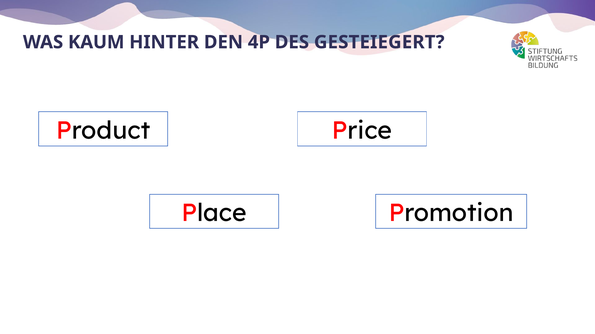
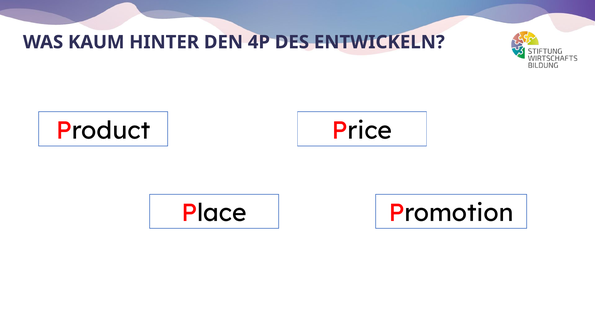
GESTEIEGERT: GESTEIEGERT -> ENTWICKELN (379, 42)
